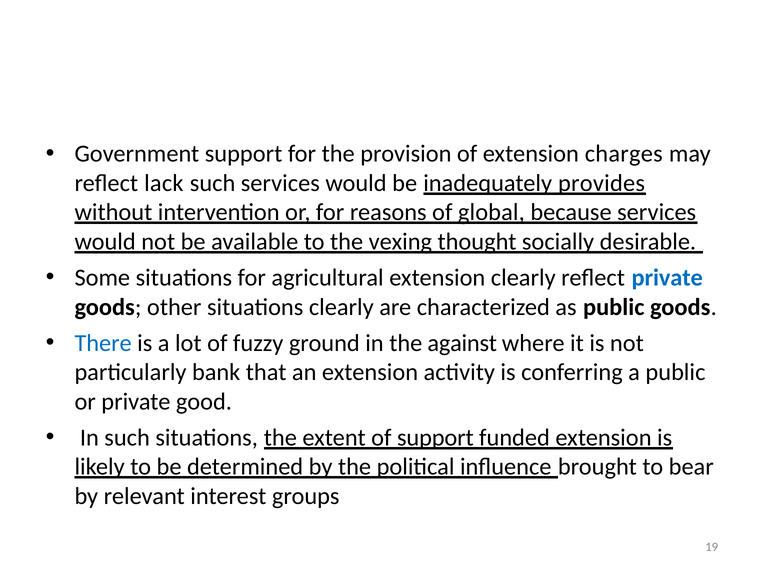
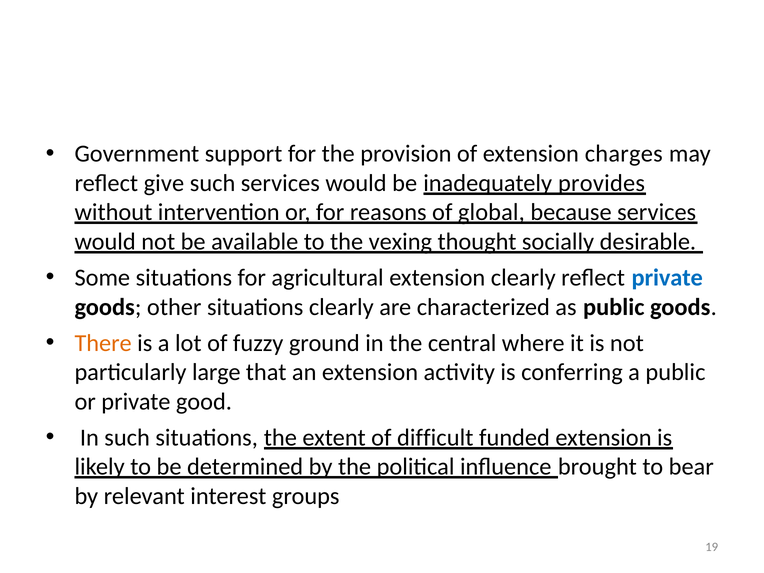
lack: lack -> give (164, 183)
There colour: blue -> orange (103, 343)
against: against -> central (462, 343)
bank: bank -> large (216, 372)
of support: support -> difficult (435, 438)
